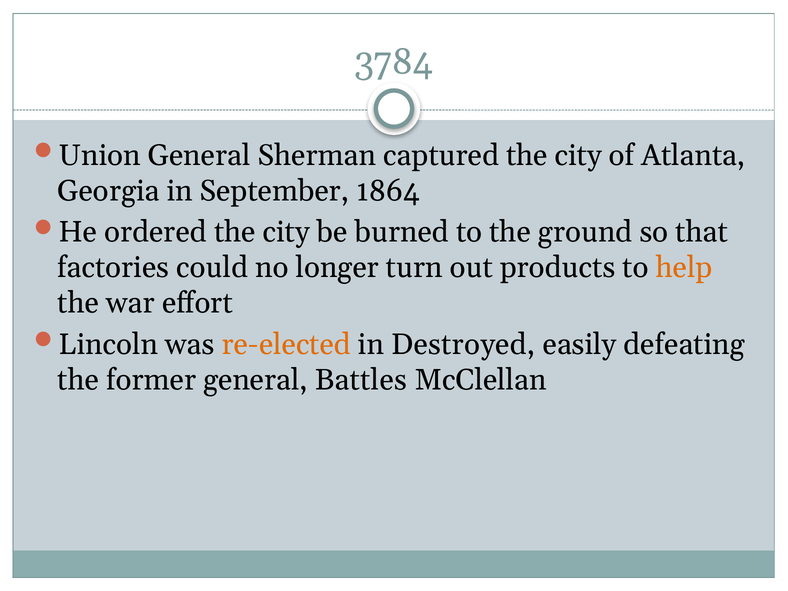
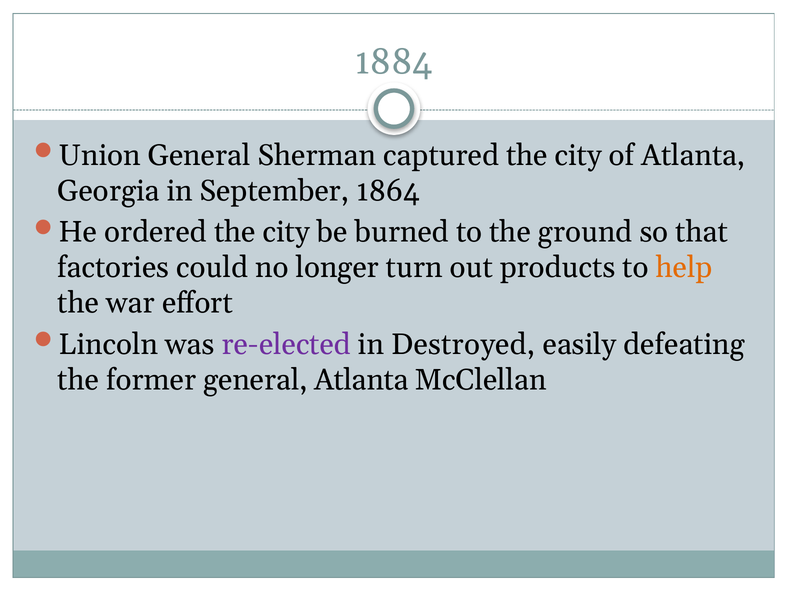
3784: 3784 -> 1884 (394, 62)
re-elected colour: orange -> purple (286, 345)
general Battles: Battles -> Atlanta (361, 380)
